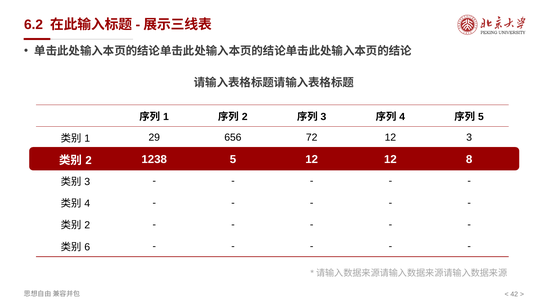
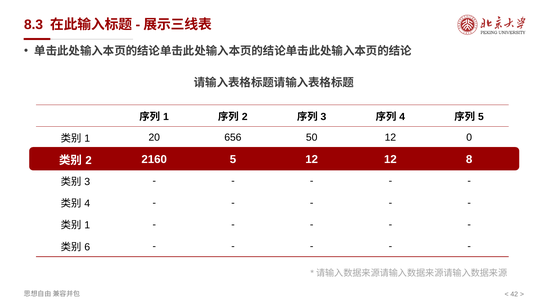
6.2: 6.2 -> 8.3 (34, 25)
29: 29 -> 20 (154, 138)
72: 72 -> 50 (312, 138)
12 3: 3 -> 0 (469, 138)
1238: 1238 -> 2160 (154, 159)
2: 2 -> 1 (87, 225)
